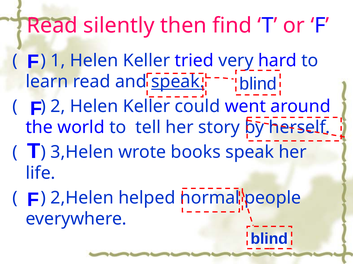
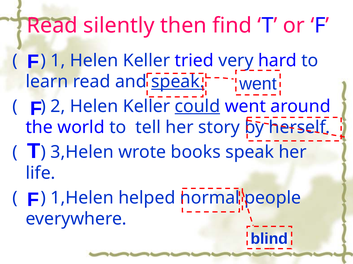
blind: blind -> went (258, 84)
could underline: none -> present (197, 107)
2,Helen: 2,Helen -> 1,Helen (82, 198)
